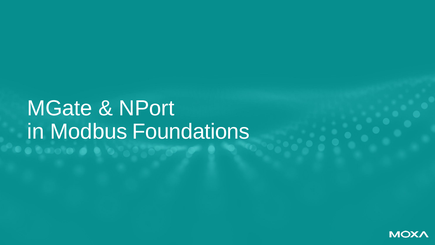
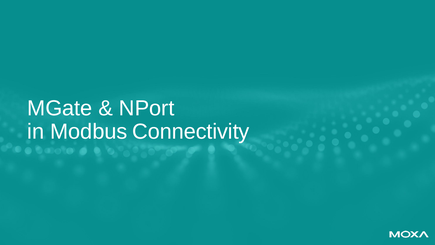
Foundations: Foundations -> Connectivity (191, 132)
